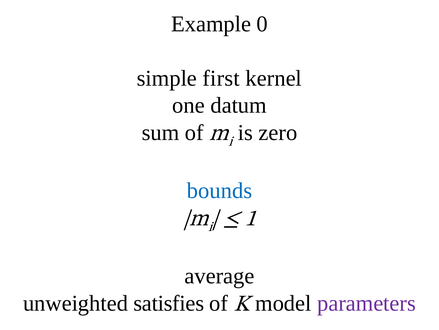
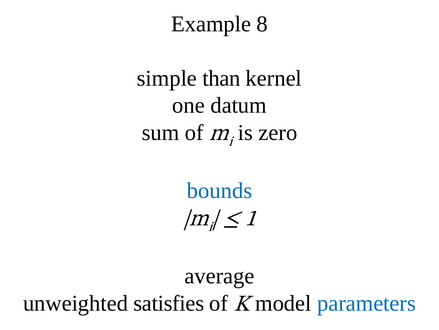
0: 0 -> 8 (262, 24)
first: first -> than (221, 78)
parameters colour: purple -> blue (366, 303)
